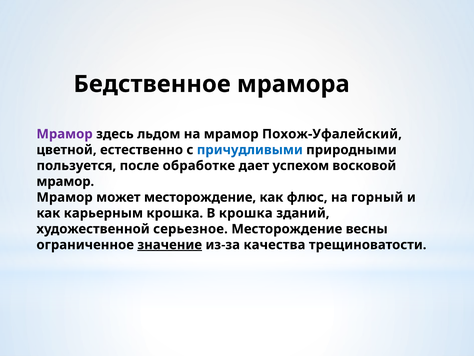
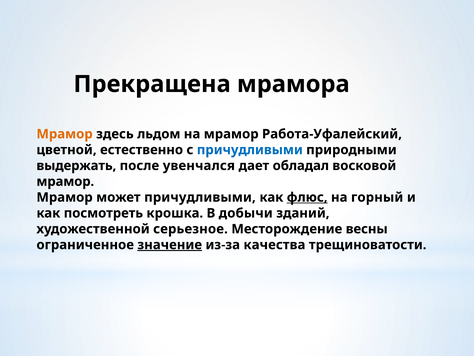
Бедственное: Бедственное -> Прекращена (152, 84)
Мрамор colour: purple -> orange (65, 134)
Похож-Уфалейский: Похож-Уфалейский -> Работа-Уфалейский (332, 134)
пользуется: пользуется -> выдержать (76, 165)
обработке: обработке -> увенчался (199, 165)
успехом: успехом -> обладал (301, 165)
может месторождение: месторождение -> причудливыми (200, 197)
флюс underline: none -> present (307, 197)
карьерным: карьерным -> посмотреть (103, 213)
В крошка: крошка -> добычи (246, 213)
